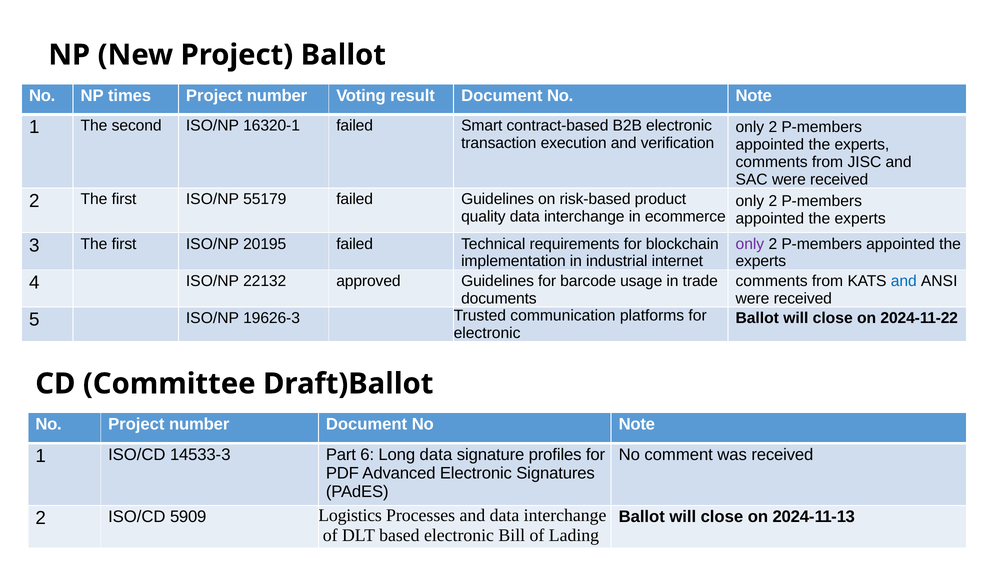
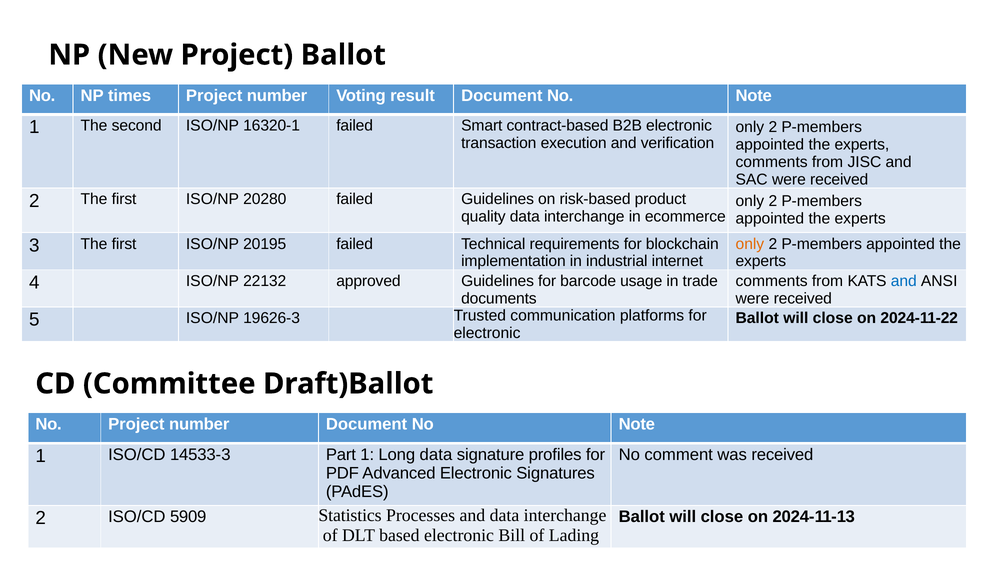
55179: 55179 -> 20280 (265, 199)
only colour: purple -> orange (750, 244)
Part 6: 6 -> 1 (367, 454)
Logistics: Logistics -> Statistics (350, 515)
